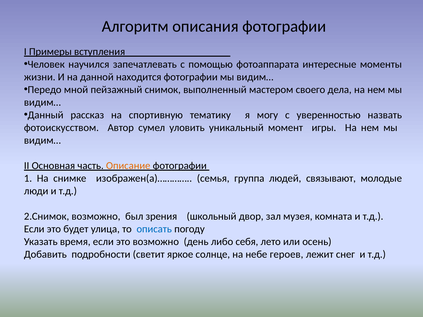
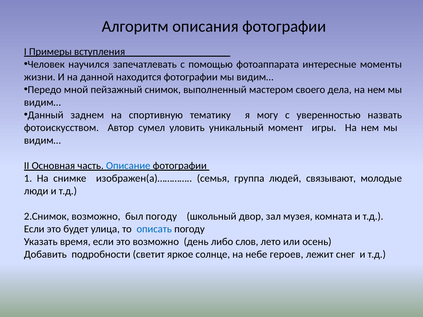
рассказ: рассказ -> заднем (87, 115)
Описание colour: orange -> blue (128, 166)
был зрения: зрения -> погоду (161, 217)
себя: себя -> слов (247, 242)
